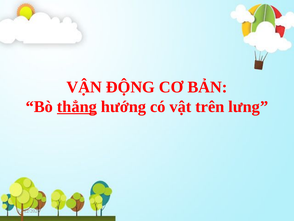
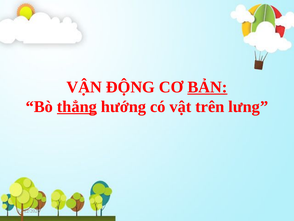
BẢN underline: none -> present (207, 87)
